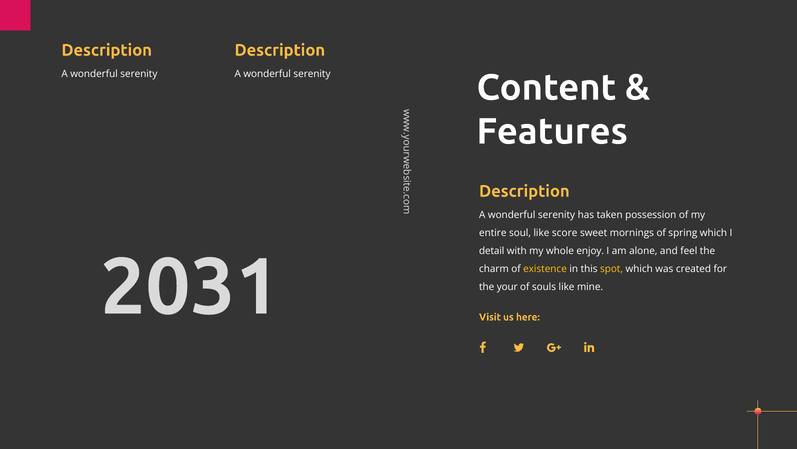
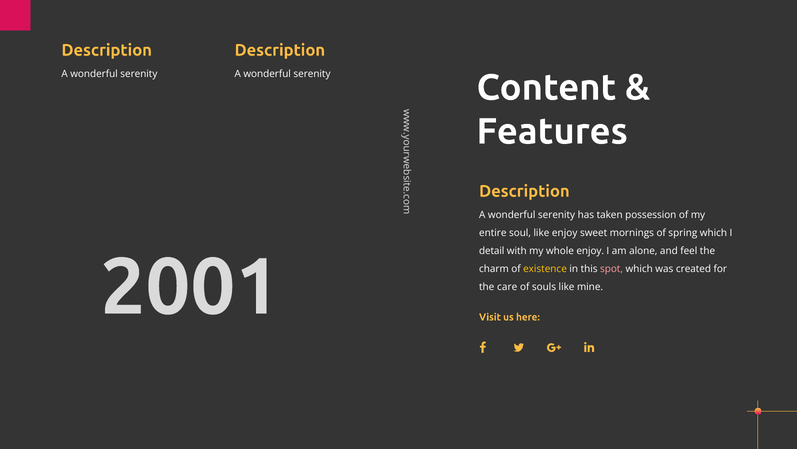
like score: score -> enjoy (565, 233)
2031: 2031 -> 2001 (190, 287)
spot colour: yellow -> pink (612, 269)
your: your -> care (507, 286)
